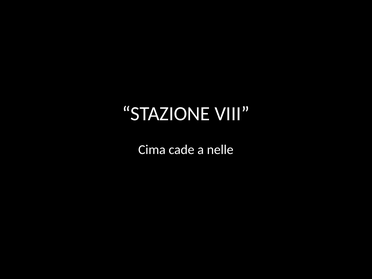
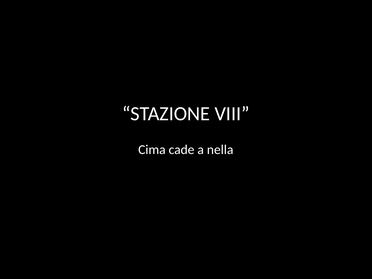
nelle: nelle -> nella (220, 150)
